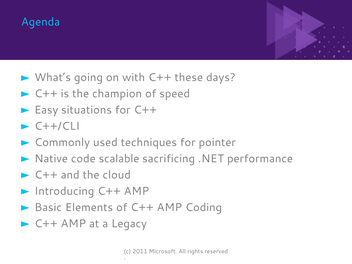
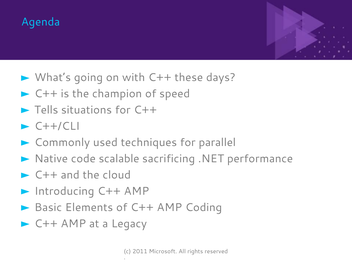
Easy: Easy -> Tells (46, 110)
pointer: pointer -> parallel (217, 142)
